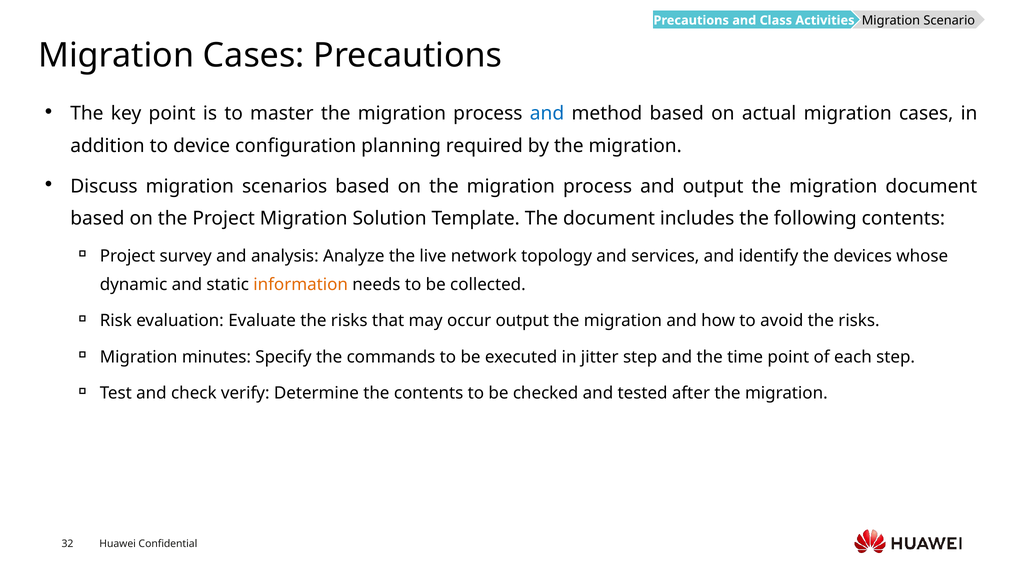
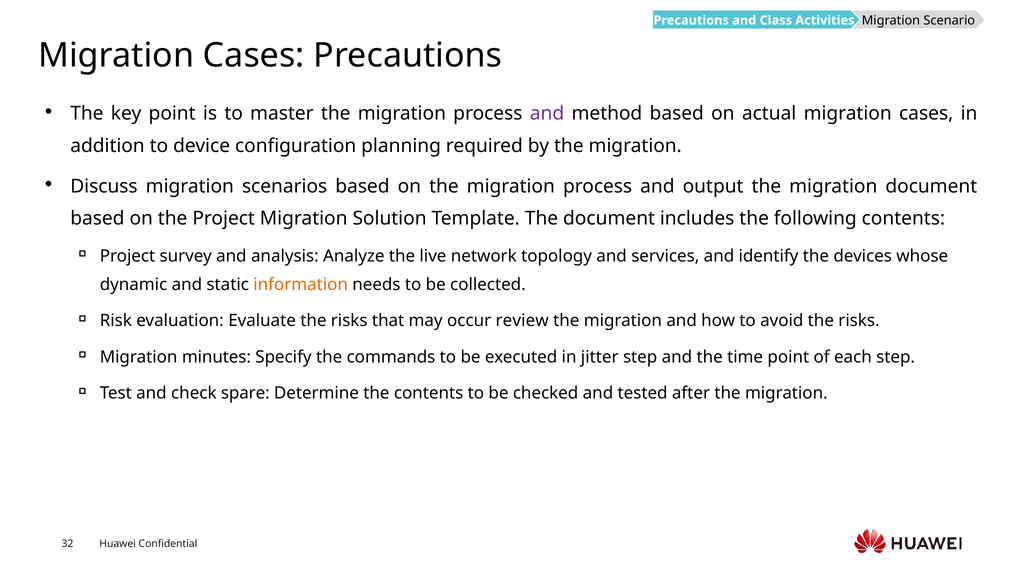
and colour: blue -> purple (547, 114)
occur output: output -> review (522, 321)
verify: verify -> spare (245, 393)
